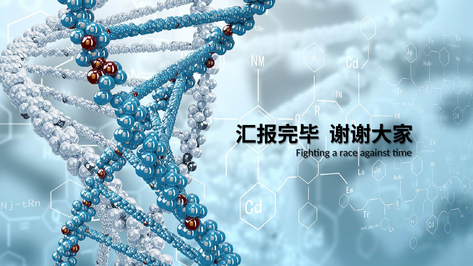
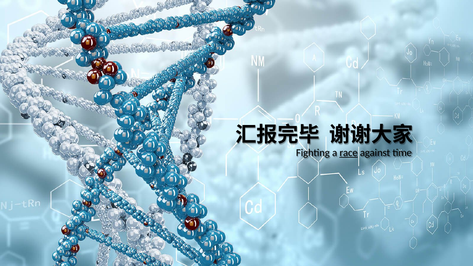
race underline: none -> present (349, 153)
